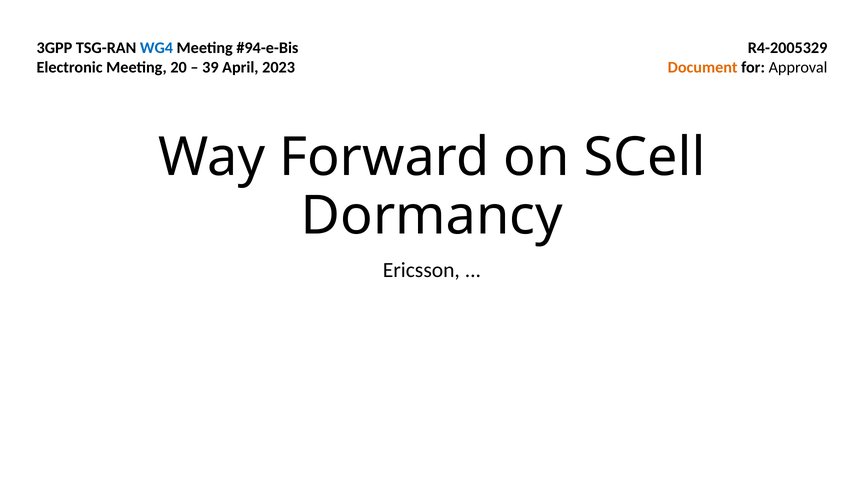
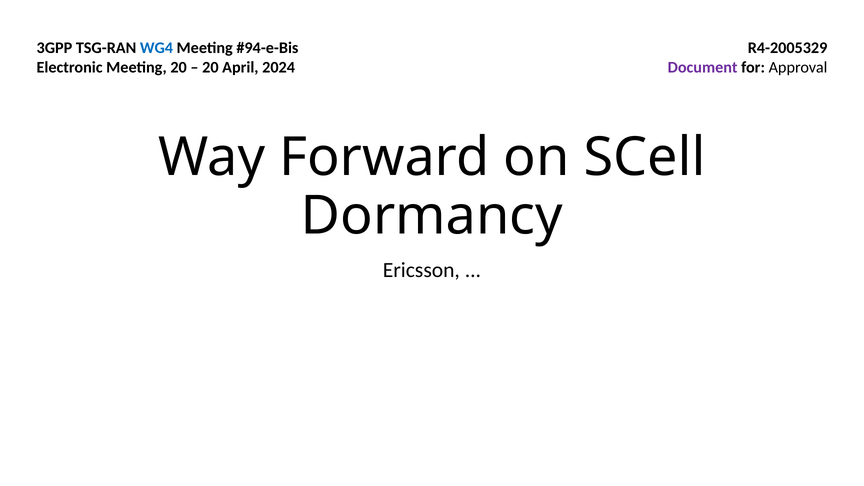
39: 39 -> 20 (210, 67)
2023: 2023 -> 2024 (279, 67)
Document colour: orange -> purple (703, 67)
